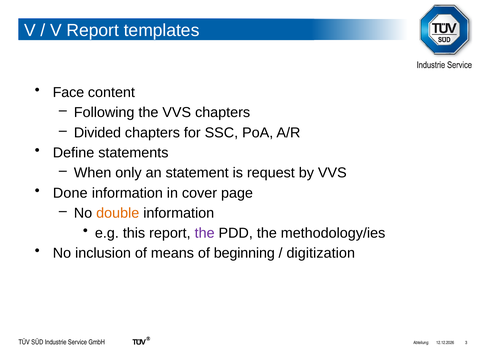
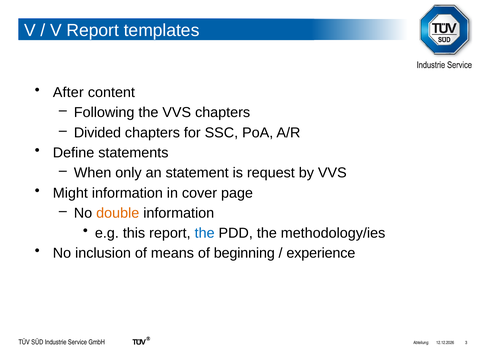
Face: Face -> After (68, 92)
Done: Done -> Might (70, 193)
the colour: purple -> blue (205, 233)
digitization: digitization -> experience (321, 253)
